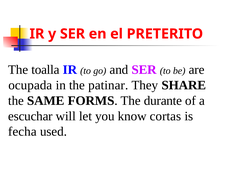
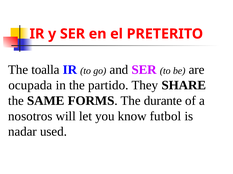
patinar: patinar -> partido (108, 86)
escuchar: escuchar -> nosotros (30, 117)
cortas: cortas -> futbol (165, 117)
fecha: fecha -> nadar (22, 132)
